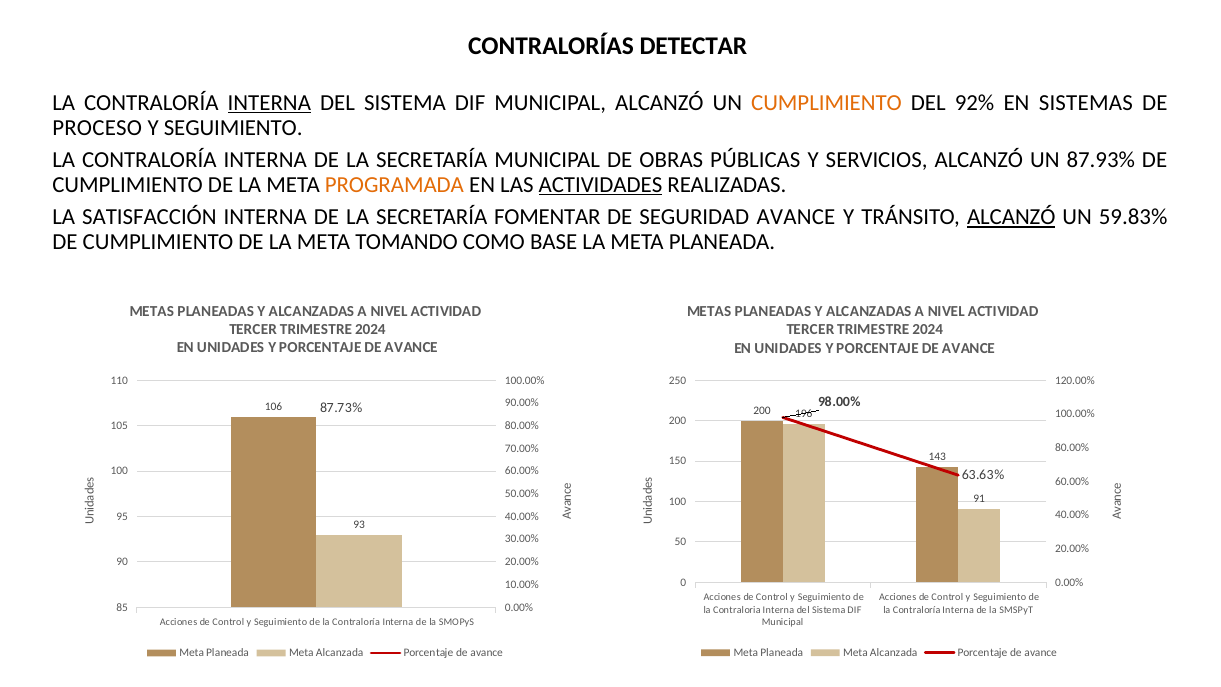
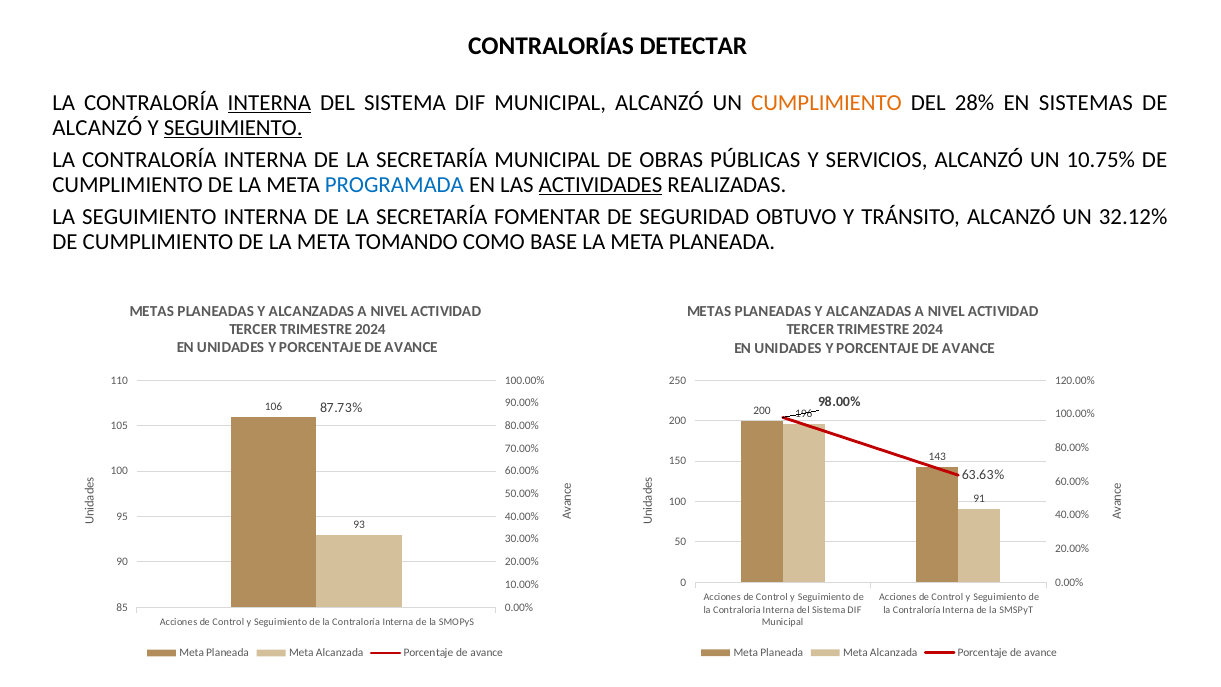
92%: 92% -> 28% (975, 103)
PROCESO: PROCESO -> ALCANZÓ (97, 128)
SEGUIMIENTO underline: none -> present (233, 128)
87.93%: 87.93% -> 10.75% (1101, 160)
PROGRAMADA colour: orange -> blue (394, 185)
LA SATISFACCIÓN: SATISFACCIÓN -> SEGUIMIENTO (149, 217)
SEGURIDAD AVANCE: AVANCE -> OBTUVO (796, 217)
ALCANZÓ underline: present -> none (1011, 217)
59.83%: 59.83% -> 32.12% (1133, 217)
